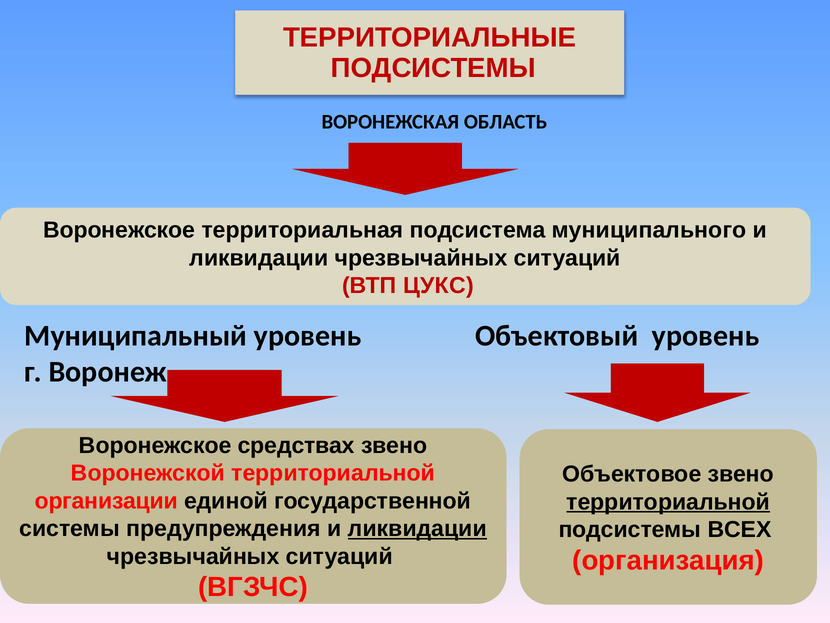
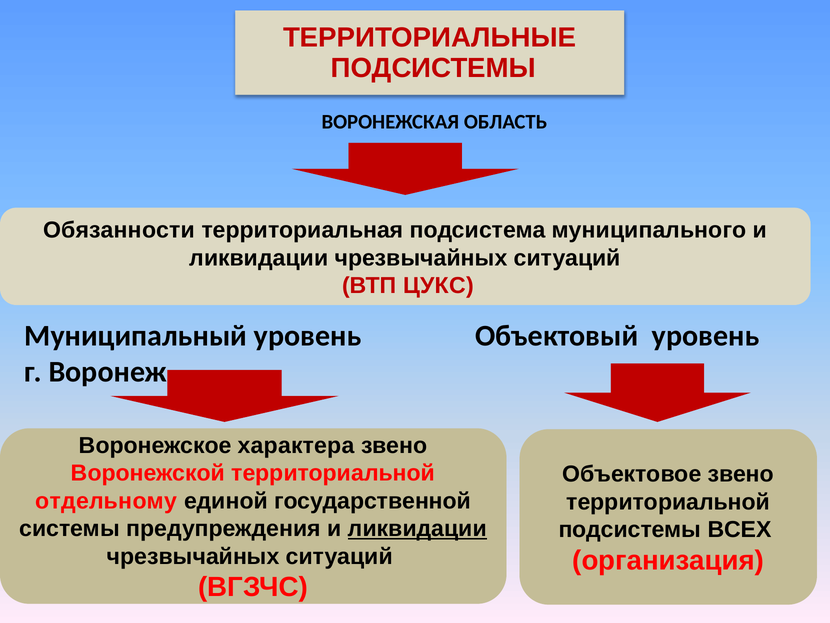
Воронежское: Воронежское -> Обязанности (119, 230)
средствах: средствах -> характера (296, 445)
организации: организации -> отдельному (106, 501)
территориальной underline: present -> none (668, 501)
